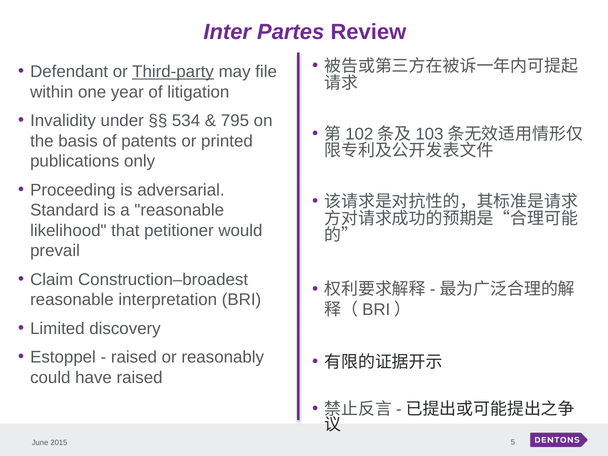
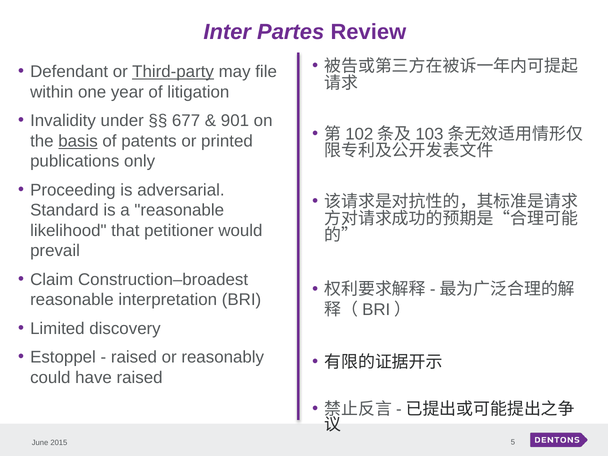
534: 534 -> 677 (186, 121)
795: 795 -> 901 (235, 121)
basis underline: none -> present (78, 141)
